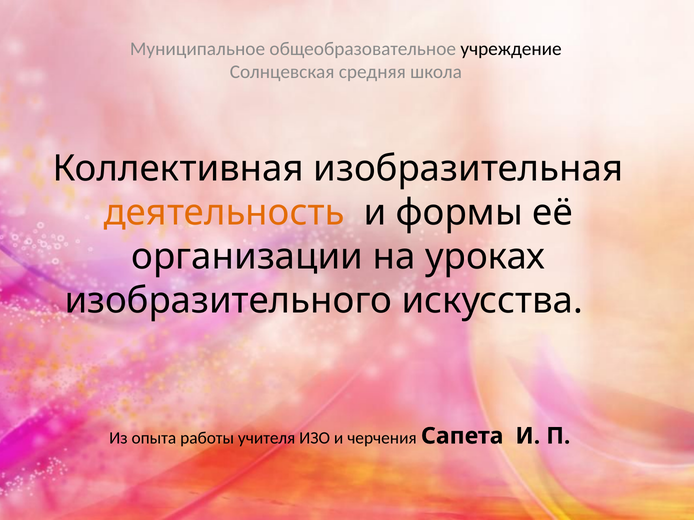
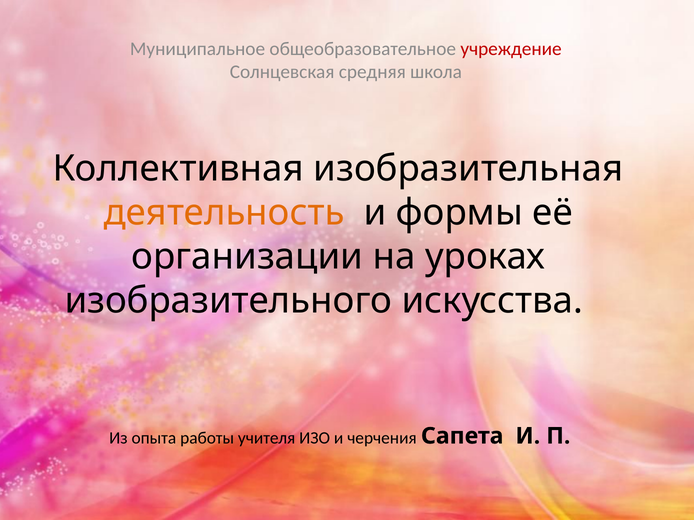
учреждение colour: black -> red (511, 49)
